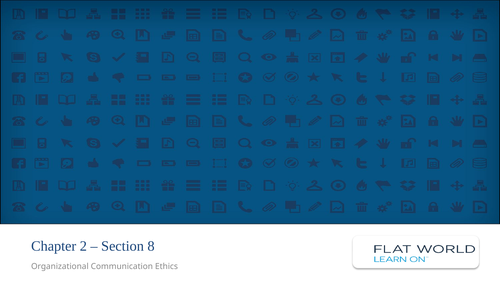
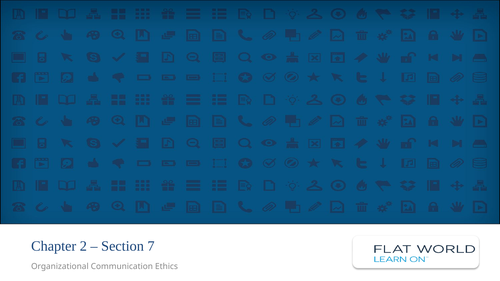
8: 8 -> 7 (151, 246)
